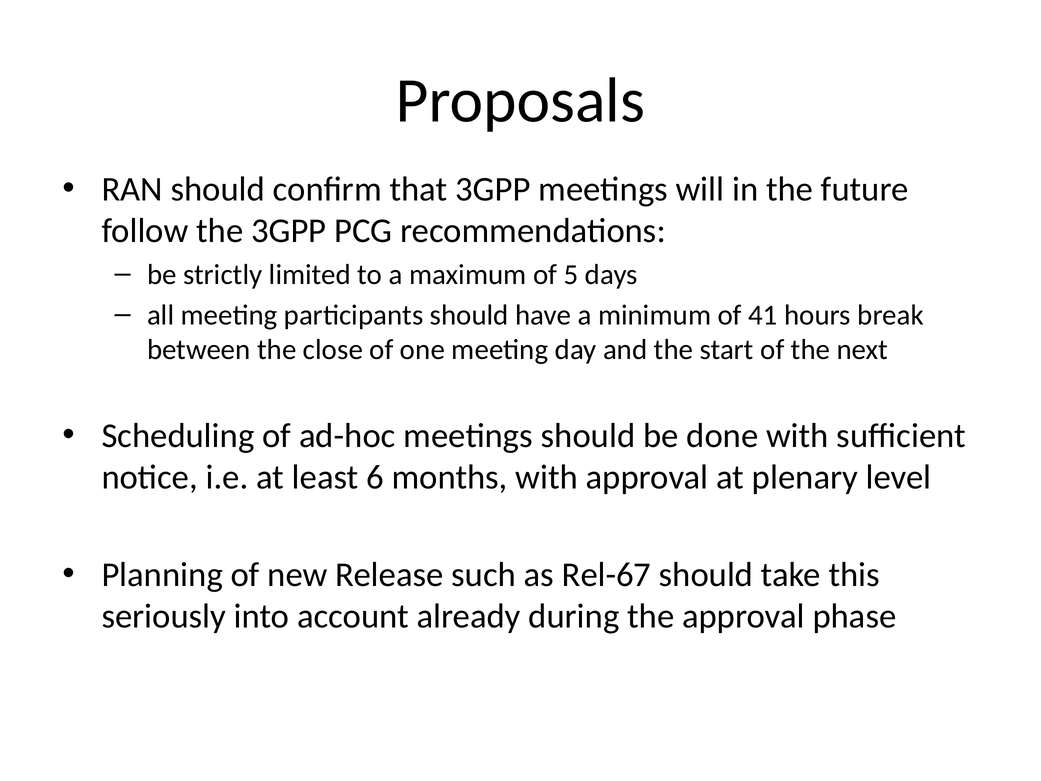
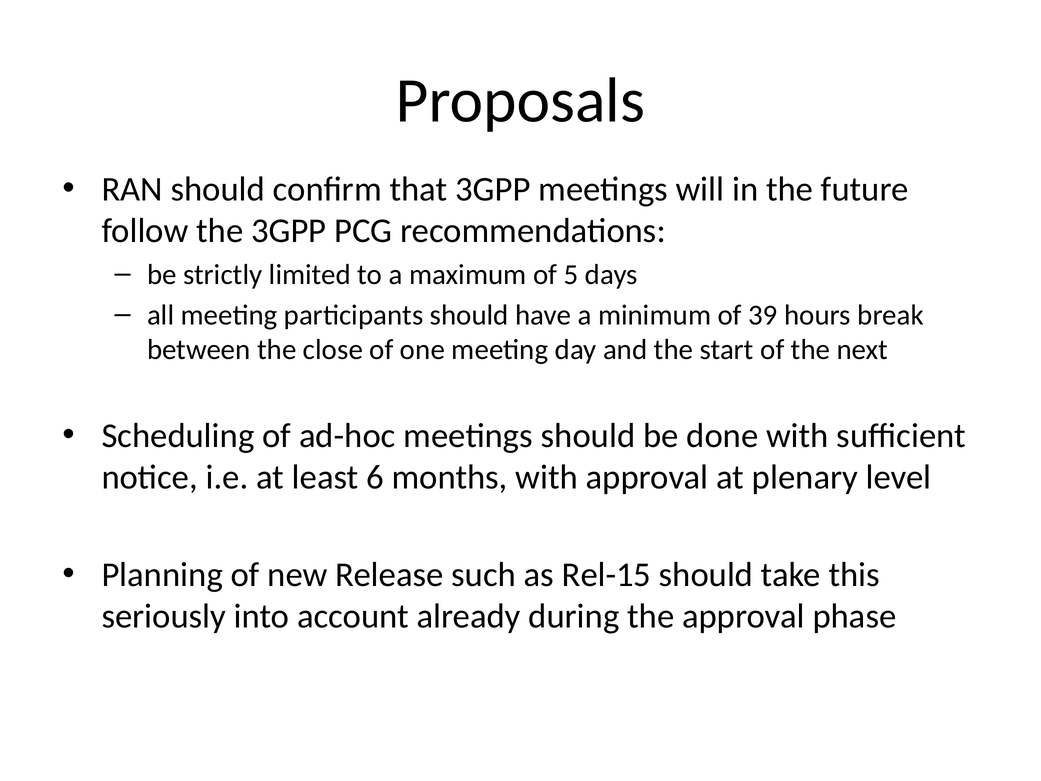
41: 41 -> 39 (763, 315)
Rel-67: Rel-67 -> Rel-15 (606, 574)
